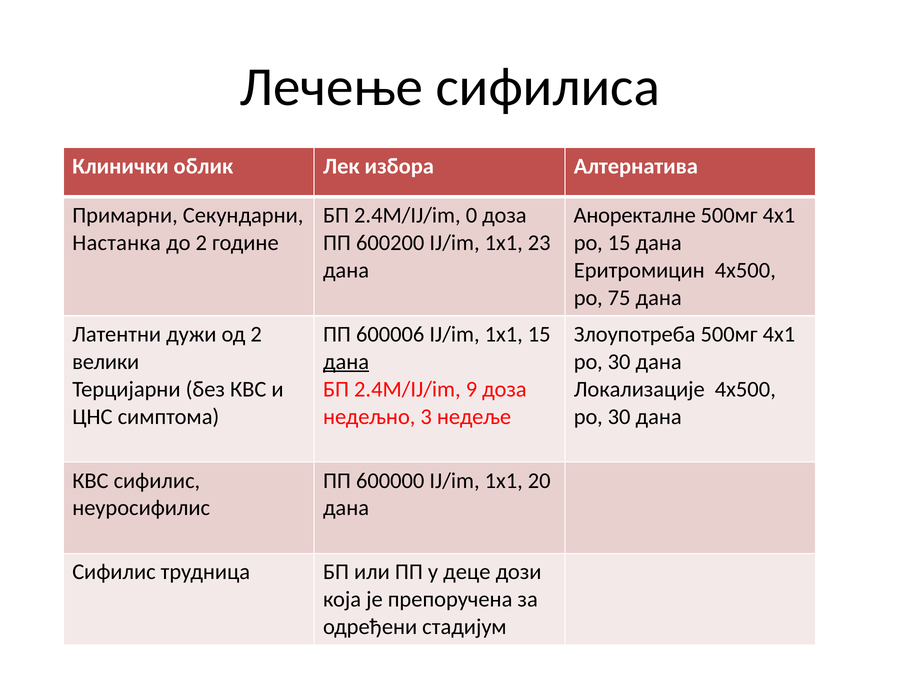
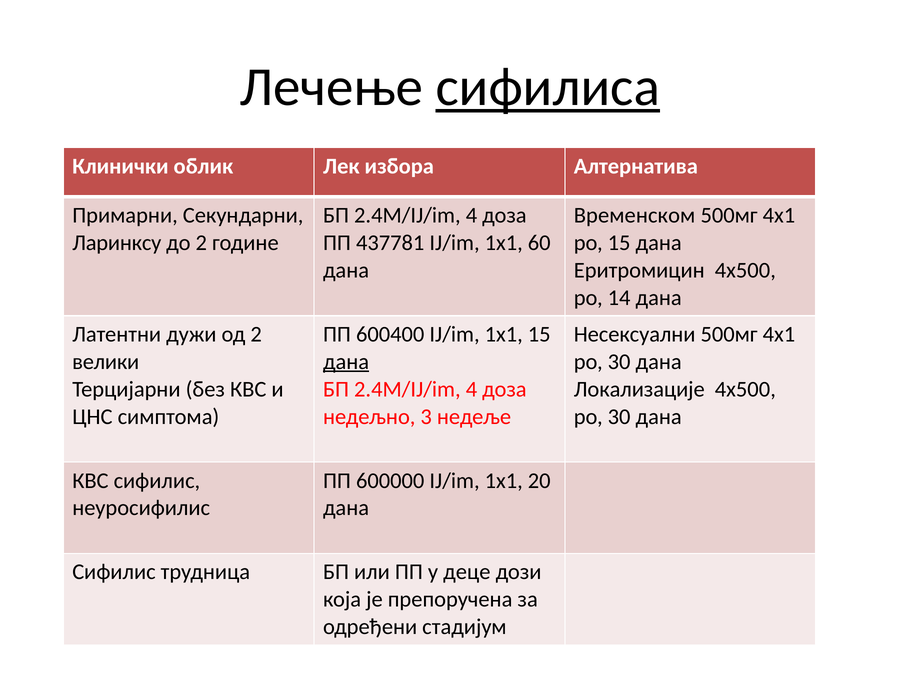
сифилиса underline: none -> present (548, 87)
0: 0 -> 4 (471, 215)
Аноректалне: Аноректалне -> Временском (635, 215)
Настанка: Настанка -> Ларинксу (117, 243)
600200: 600200 -> 437781 (390, 243)
23: 23 -> 60 (539, 243)
75: 75 -> 14 (619, 298)
600006: 600006 -> 600400 (390, 334)
Злоупотреба: Злоупотреба -> Несексуални (635, 334)
9: 9 -> 4 (471, 389)
